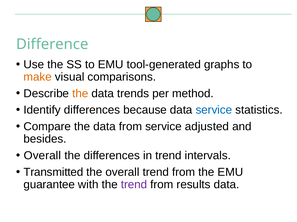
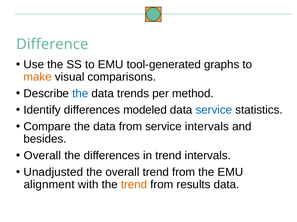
the colour: orange -> blue (80, 94)
because: because -> modeled (145, 110)
service adjusted: adjusted -> intervals (207, 127)
Transmitted: Transmitted -> Unadjusted (53, 173)
guarantee: guarantee -> alignment (49, 185)
trend colour: purple -> orange (134, 185)
